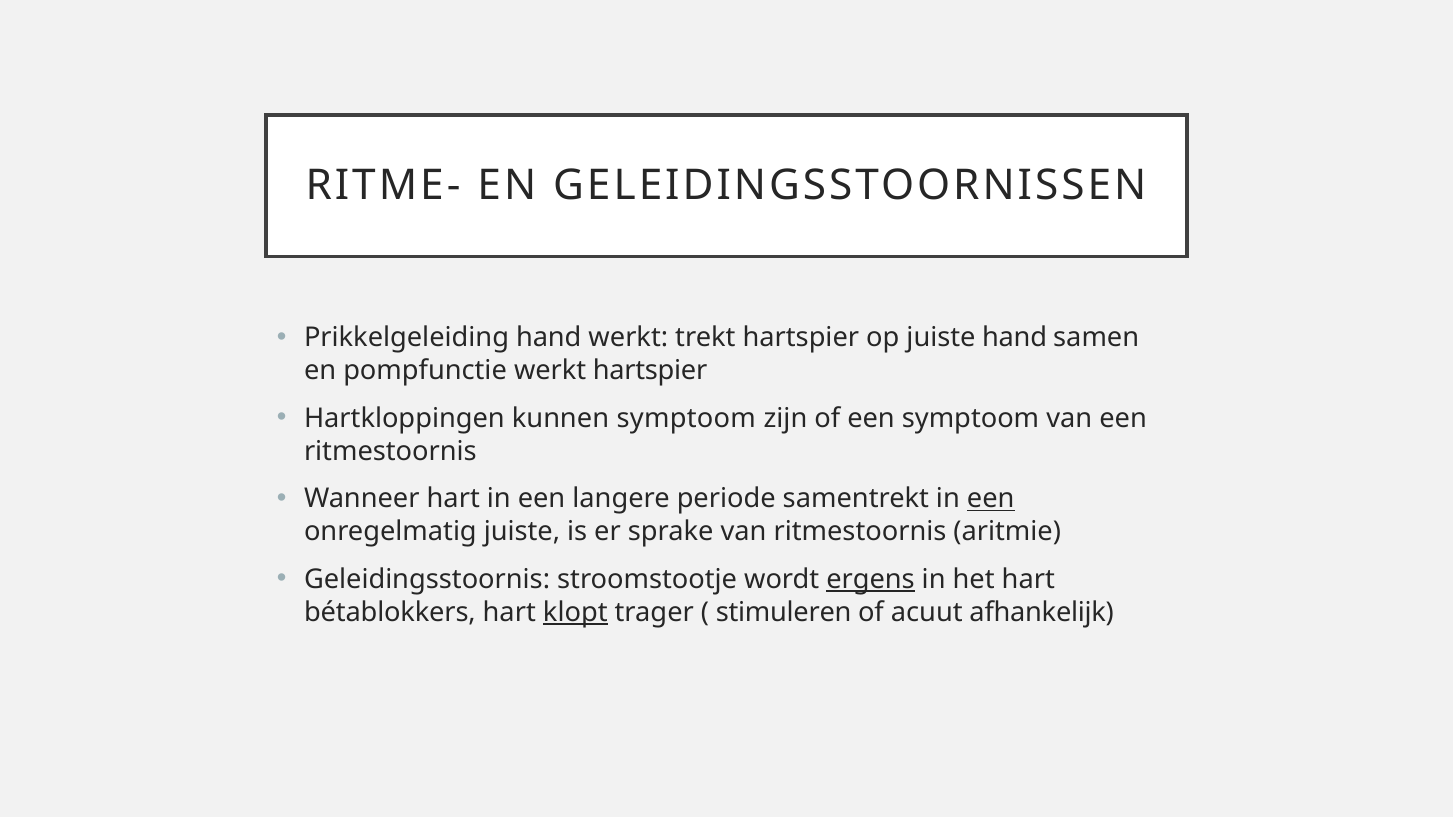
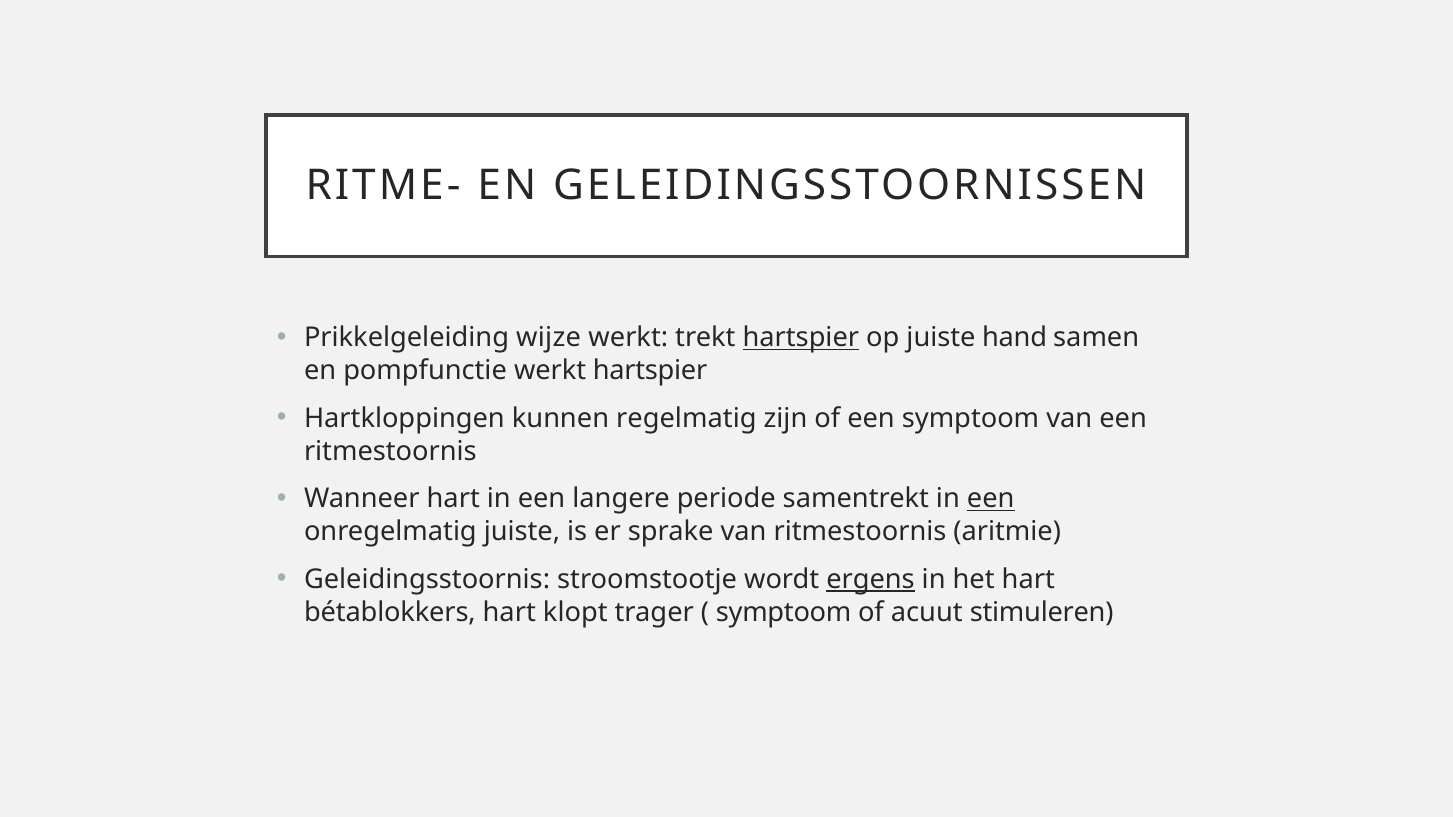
Prikkelgeleiding hand: hand -> wijze (549, 338)
hartspier underline: none -> present (801, 338)
kunnen symptoom: symptoom -> regelmatig (686, 419)
klopt underline: present -> none (575, 612)
stimuleren: stimuleren -> symptoom (784, 612)
afhankelijk: afhankelijk -> stimuleren (1042, 612)
